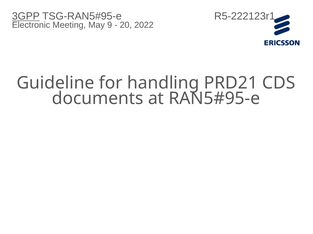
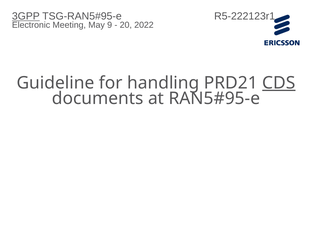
CDS underline: none -> present (279, 83)
